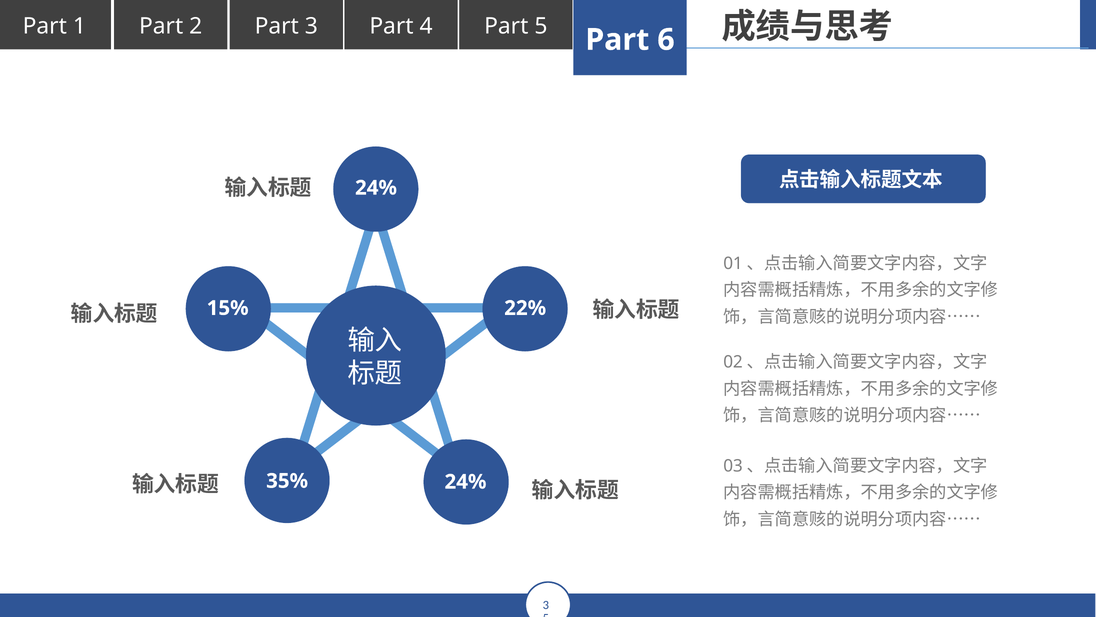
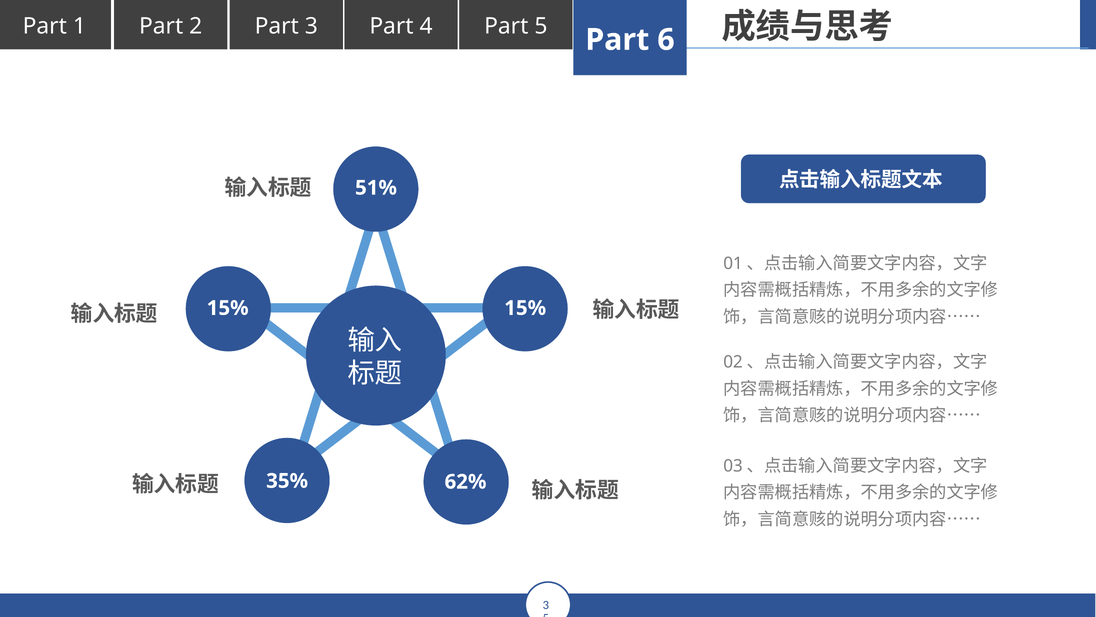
24%: 24% -> 51% (376, 188)
15% 22%: 22% -> 15% (525, 308)
35% 24%: 24% -> 62% (465, 482)
